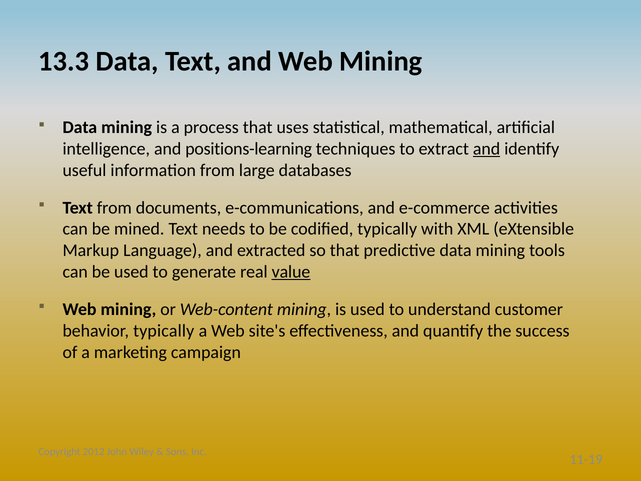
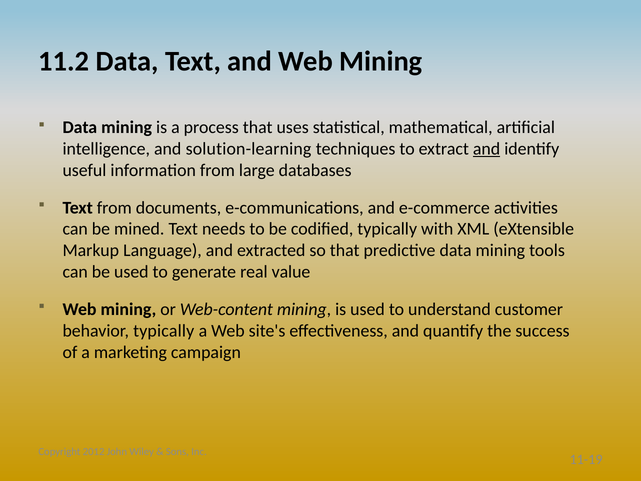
13.3: 13.3 -> 11.2 (64, 61)
positions-learning: positions-learning -> solution-learning (248, 149)
value underline: present -> none (291, 272)
